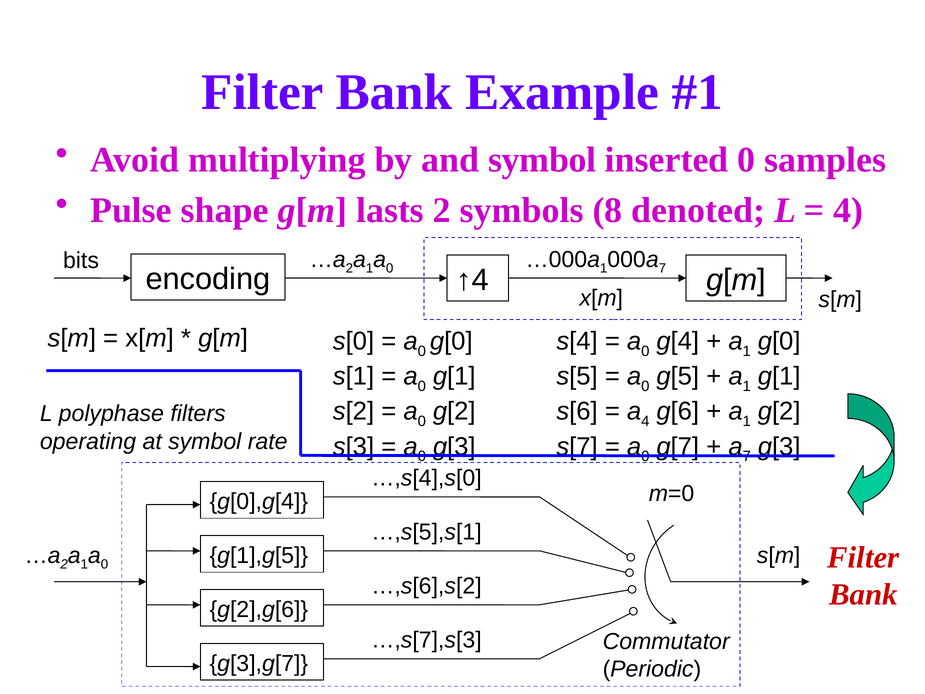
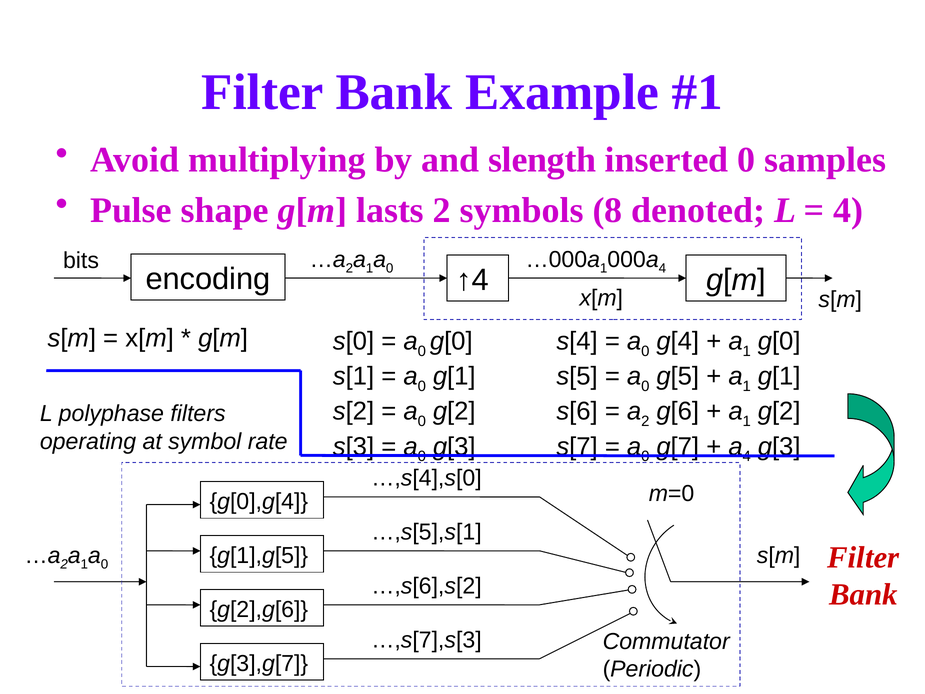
and symbol: symbol -> slength (542, 160)
7: 7 -> 4 (662, 268)
4: 4 -> 2 (645, 421)
7: 7 -> 4 (747, 456)
